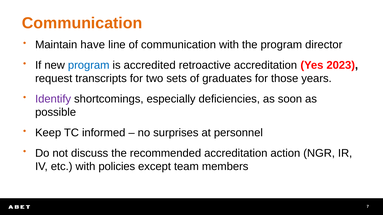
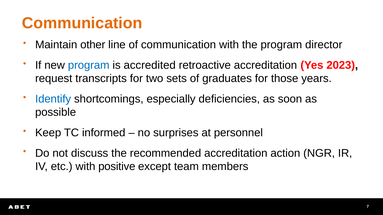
have: have -> other (93, 45)
Identify colour: purple -> blue (53, 99)
policies: policies -> positive (117, 167)
